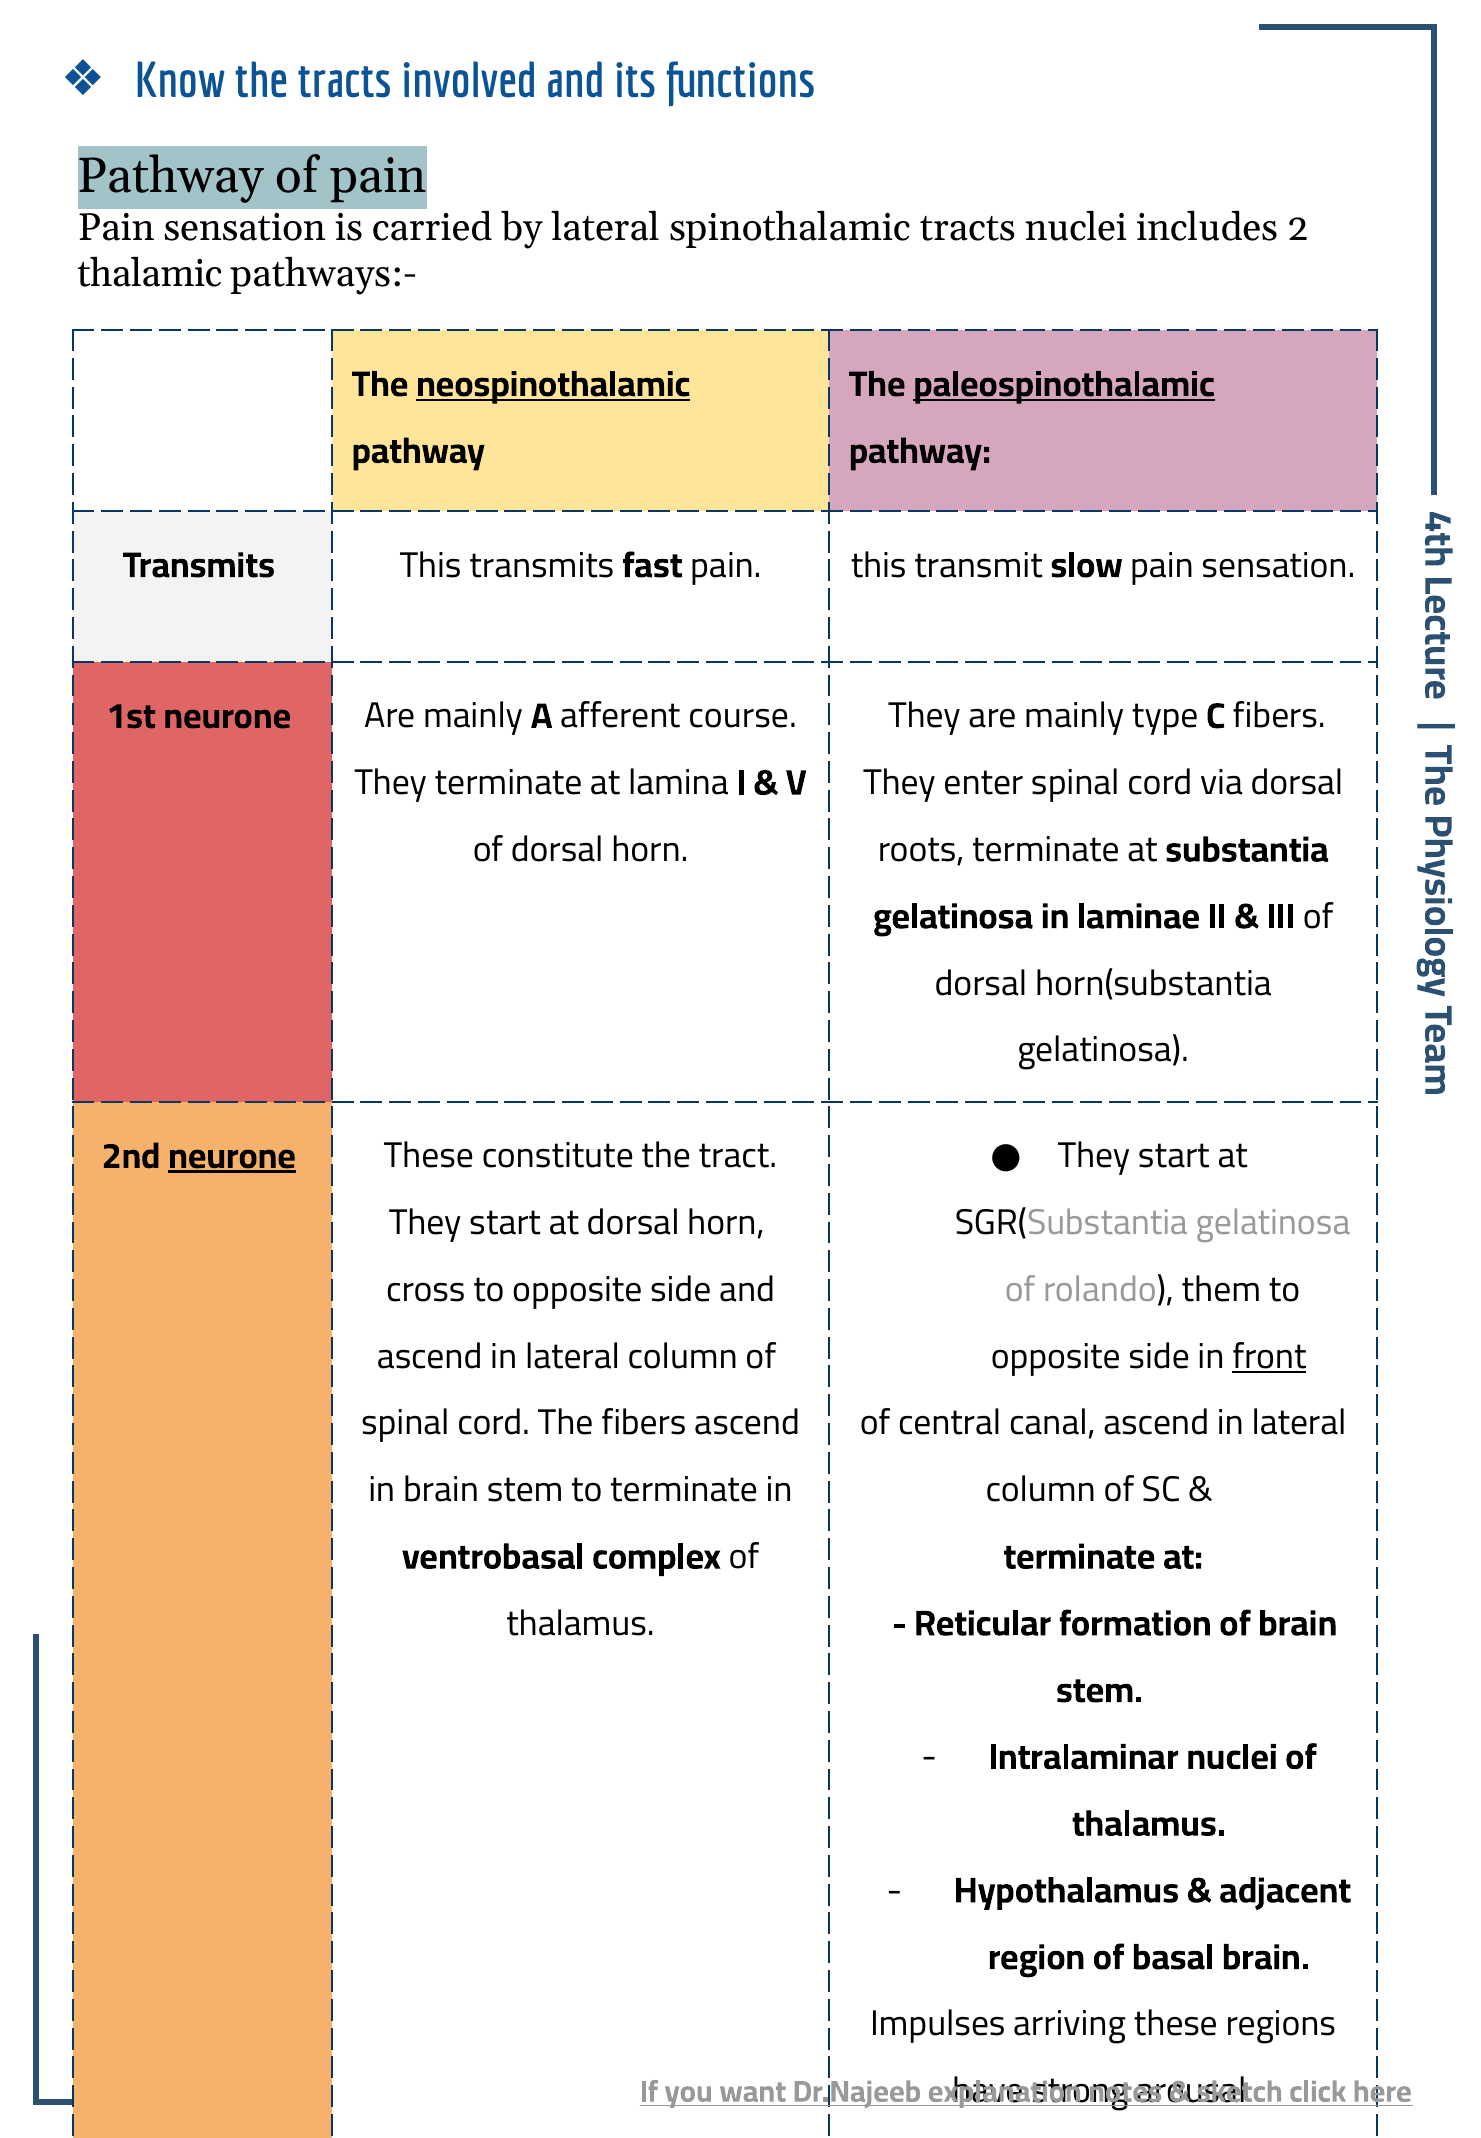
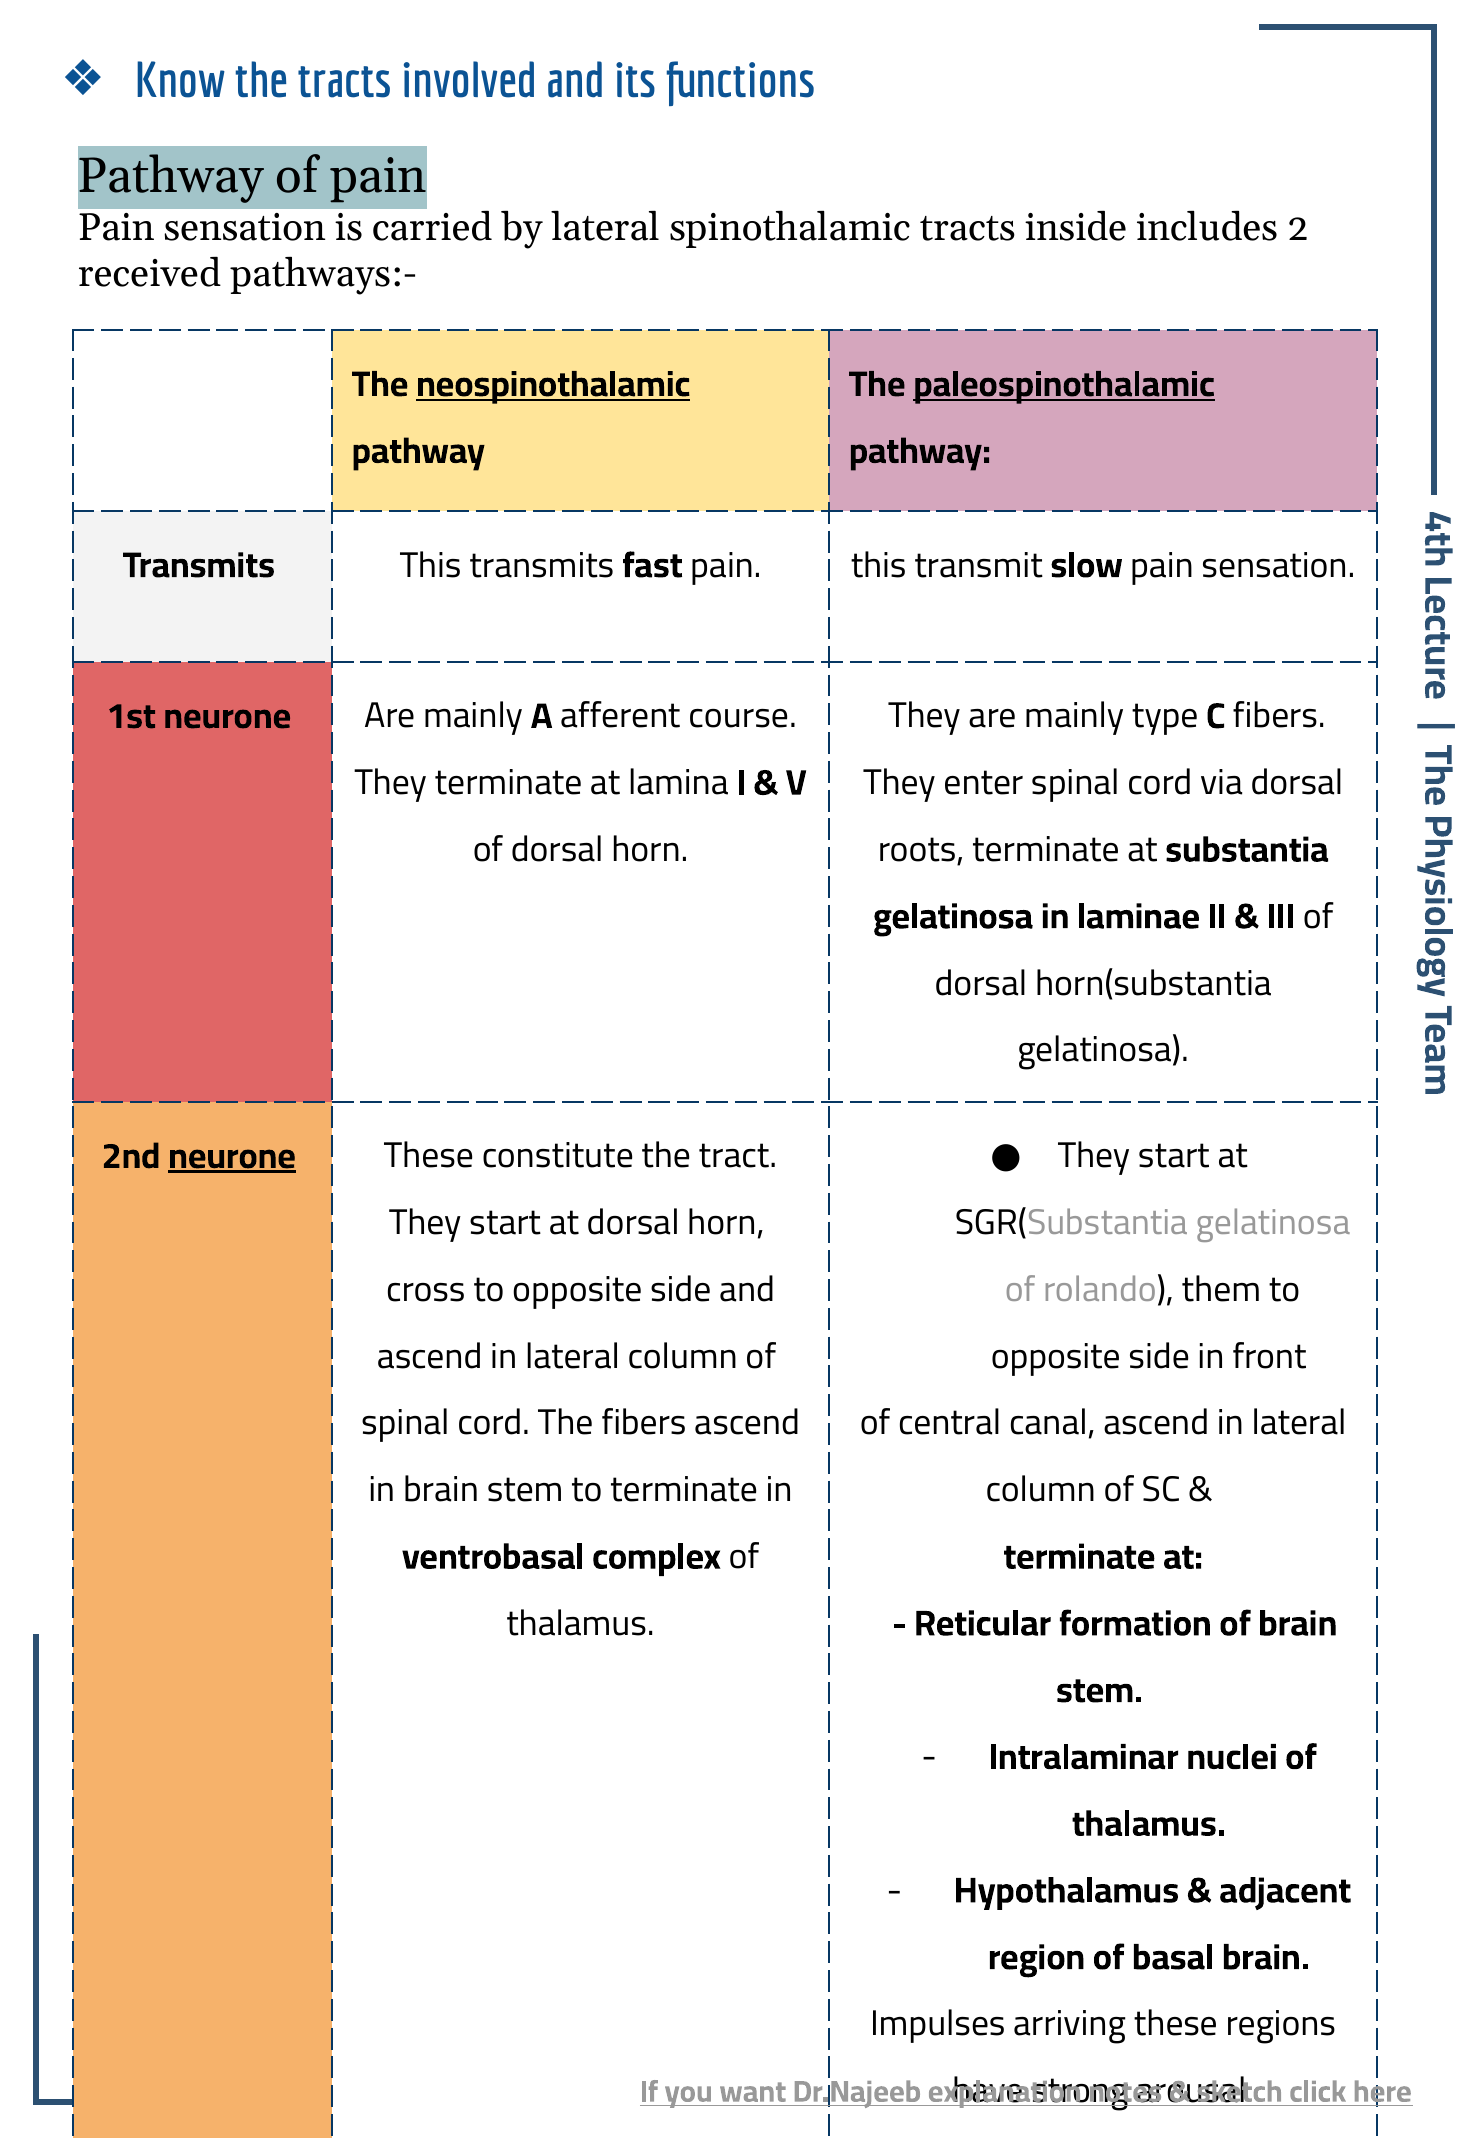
tracts nuclei: nuclei -> inside (1076, 228)
thalamic: thalamic -> received (149, 274)
front underline: present -> none (1269, 1357)
